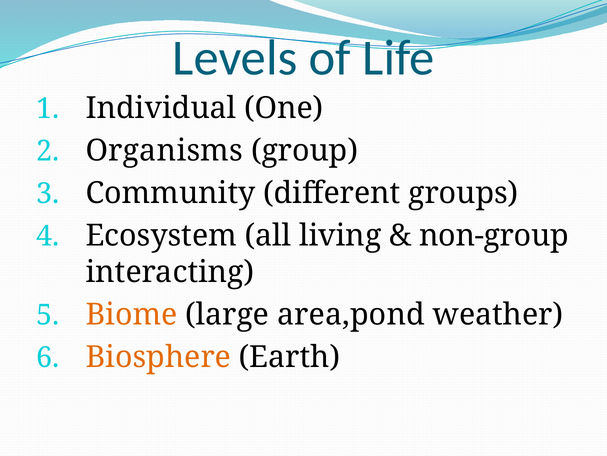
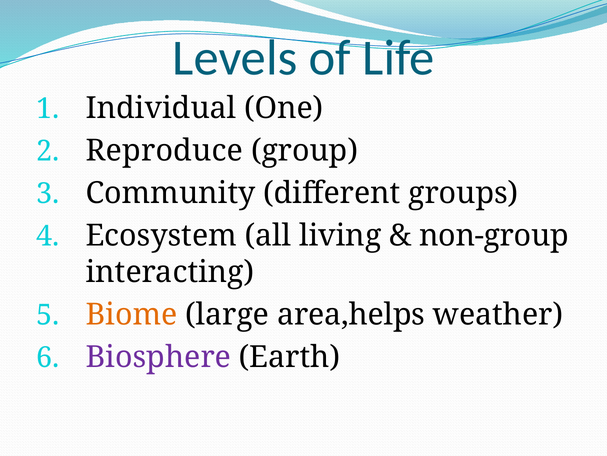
Organisms: Organisms -> Reproduce (164, 150)
area,pond: area,pond -> area,helps (351, 314)
Biosphere colour: orange -> purple (158, 357)
